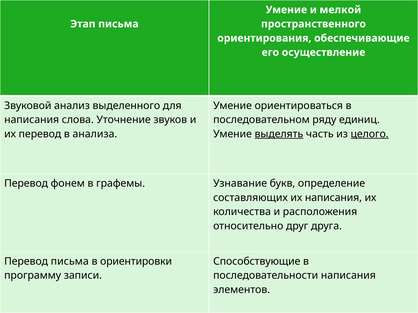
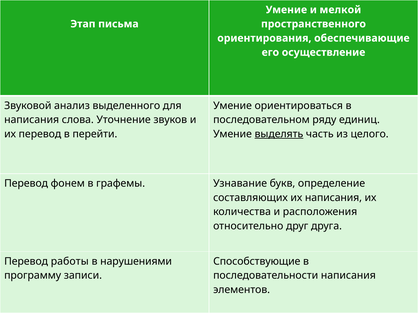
анализа: анализа -> перейти (95, 134)
целого underline: present -> none (370, 134)
Перевод письма: письма -> работы (70, 262)
ориентировки: ориентировки -> нарушениями (136, 262)
